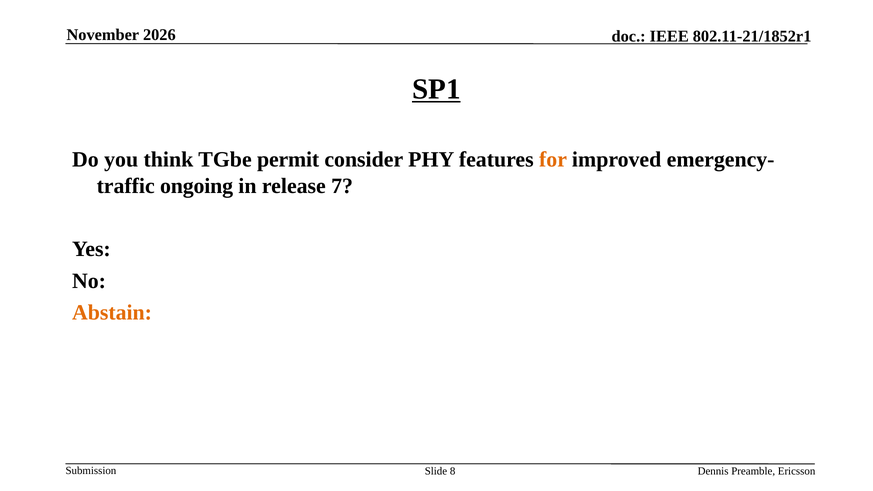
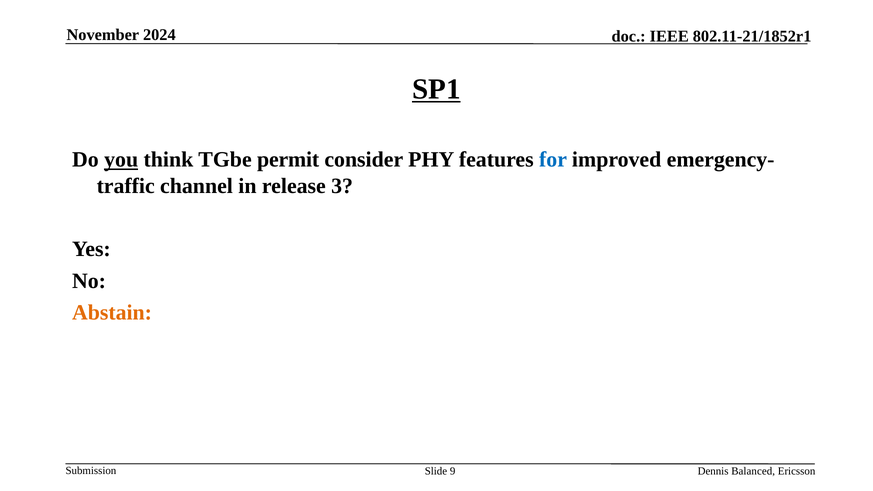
2026: 2026 -> 2024 (159, 35)
you underline: none -> present (121, 160)
for colour: orange -> blue (553, 160)
ongoing: ongoing -> channel (196, 186)
7: 7 -> 3 (342, 186)
8: 8 -> 9 (453, 471)
Preamble: Preamble -> Balanced (753, 471)
